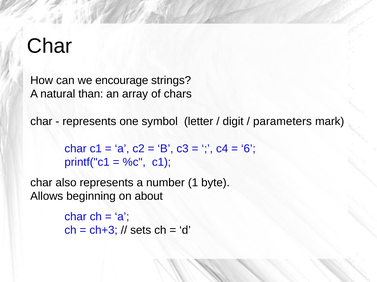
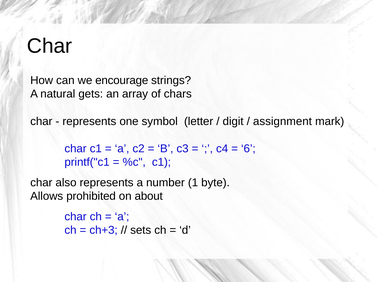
than: than -> gets (91, 94)
parameters: parameters -> assignment (282, 122)
beginning: beginning -> prohibited (91, 197)
